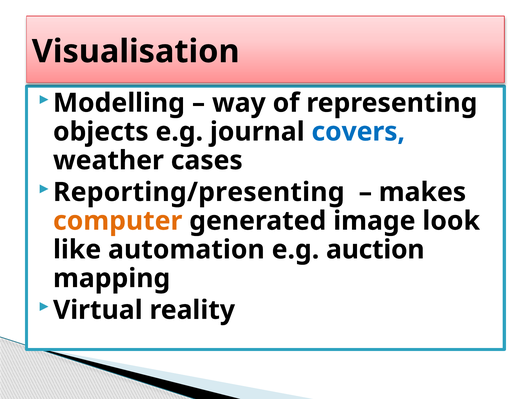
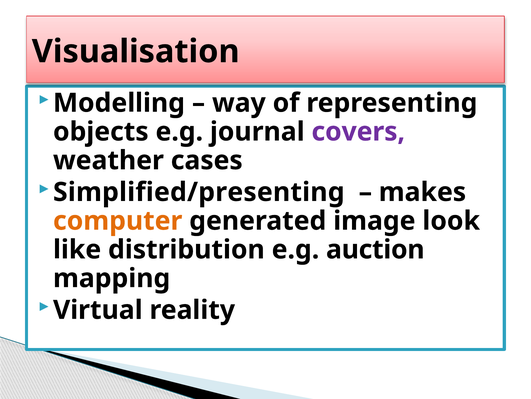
covers colour: blue -> purple (358, 131)
Reporting/presenting: Reporting/presenting -> Simplified/presenting (199, 192)
automation: automation -> distribution (186, 249)
